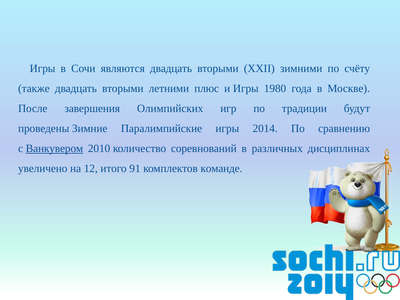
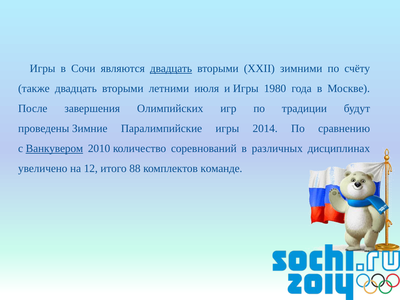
двадцать underline: none -> present (171, 68)
плюс: плюс -> июля (207, 89)
91: 91 -> 88 (135, 169)
